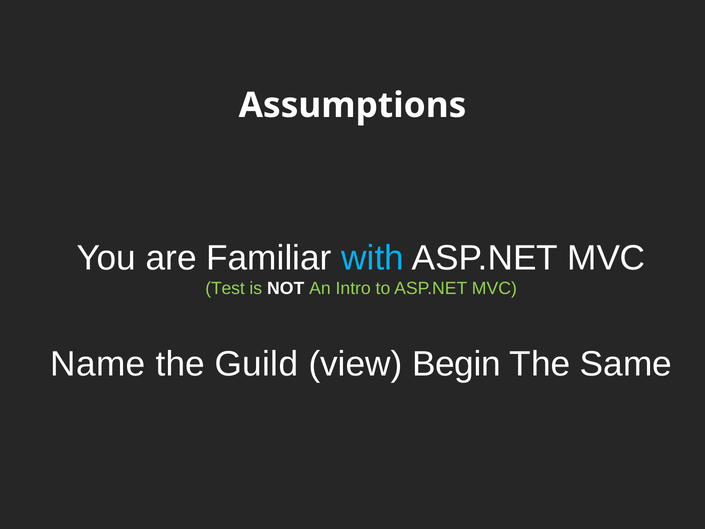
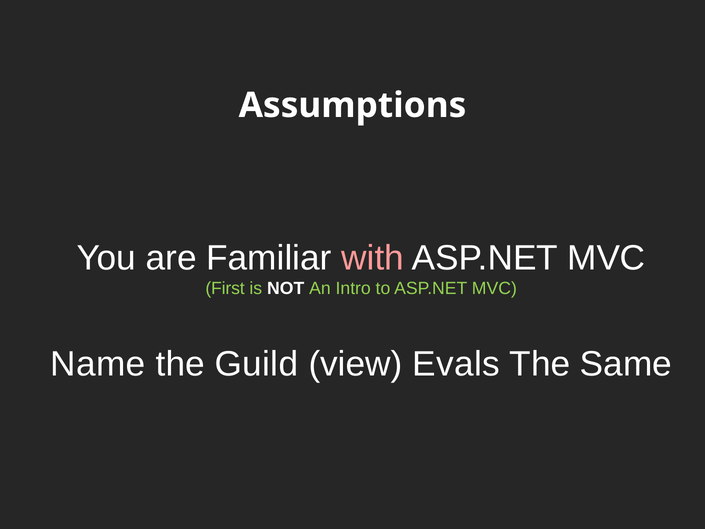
with colour: light blue -> pink (373, 258)
Test: Test -> First (225, 288)
Begin: Begin -> Evals (456, 364)
